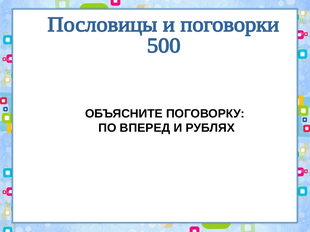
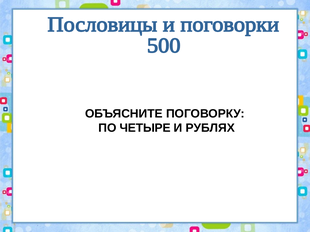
ВПЕРЕД: ВПЕРЕД -> ЧЕТЫРЕ (145, 128)
